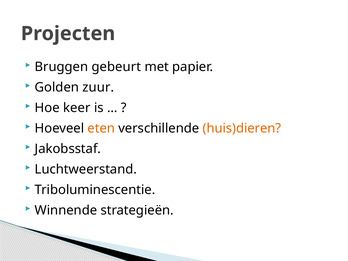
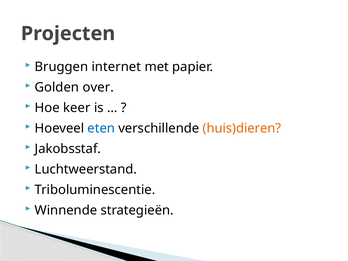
gebeurt: gebeurt -> internet (116, 67)
zuur: zuur -> over (98, 87)
eten colour: orange -> blue (101, 128)
